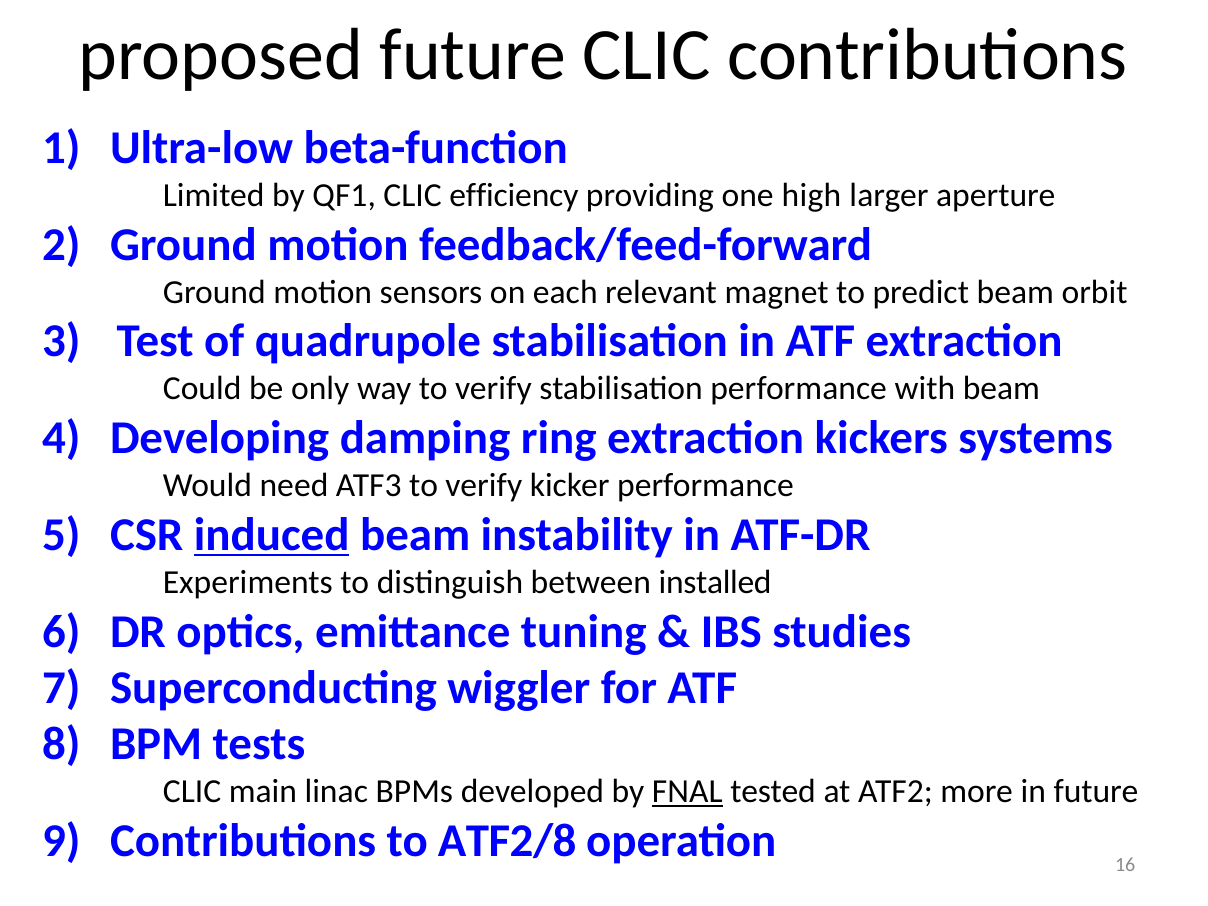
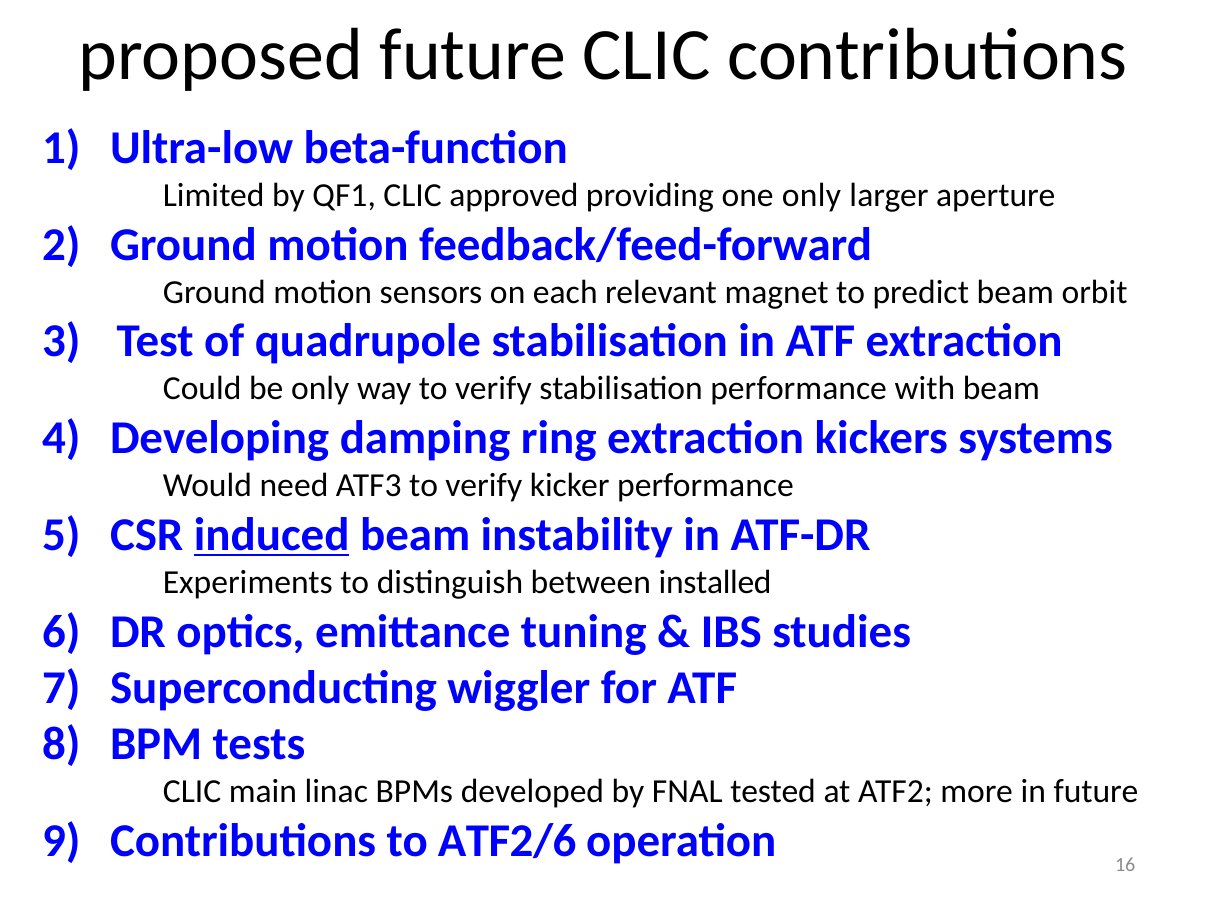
efficiency: efficiency -> approved (514, 196)
one high: high -> only (811, 196)
FNAL underline: present -> none (687, 792)
ATF2/8: ATF2/8 -> ATF2/6 (507, 841)
